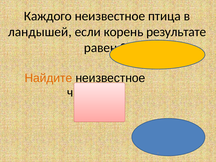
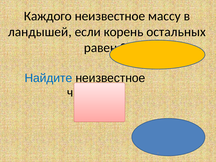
птица: птица -> массу (164, 16)
результате: результате -> остальных (176, 32)
Найдите colour: orange -> blue (48, 78)
